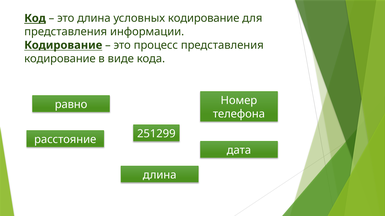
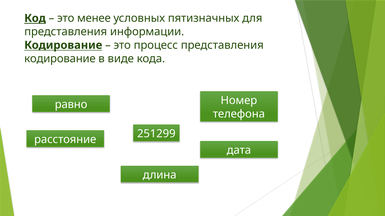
это длина: длина -> менее (94, 18)
условных кодирование: кодирование -> пятизначных (204, 18)
